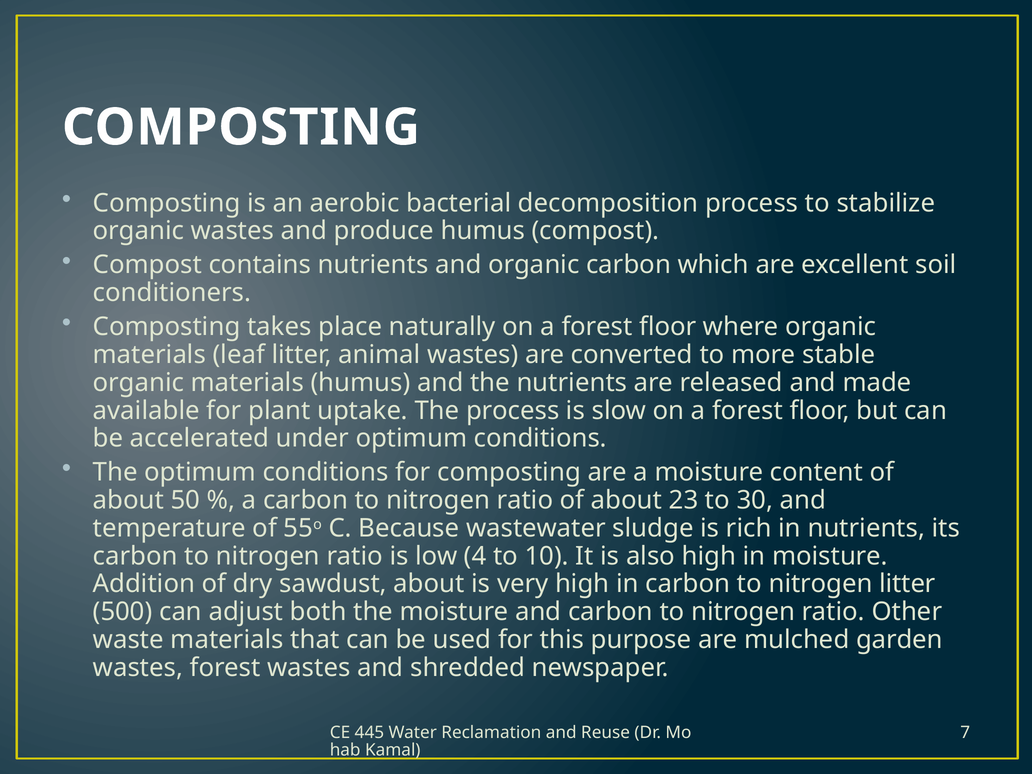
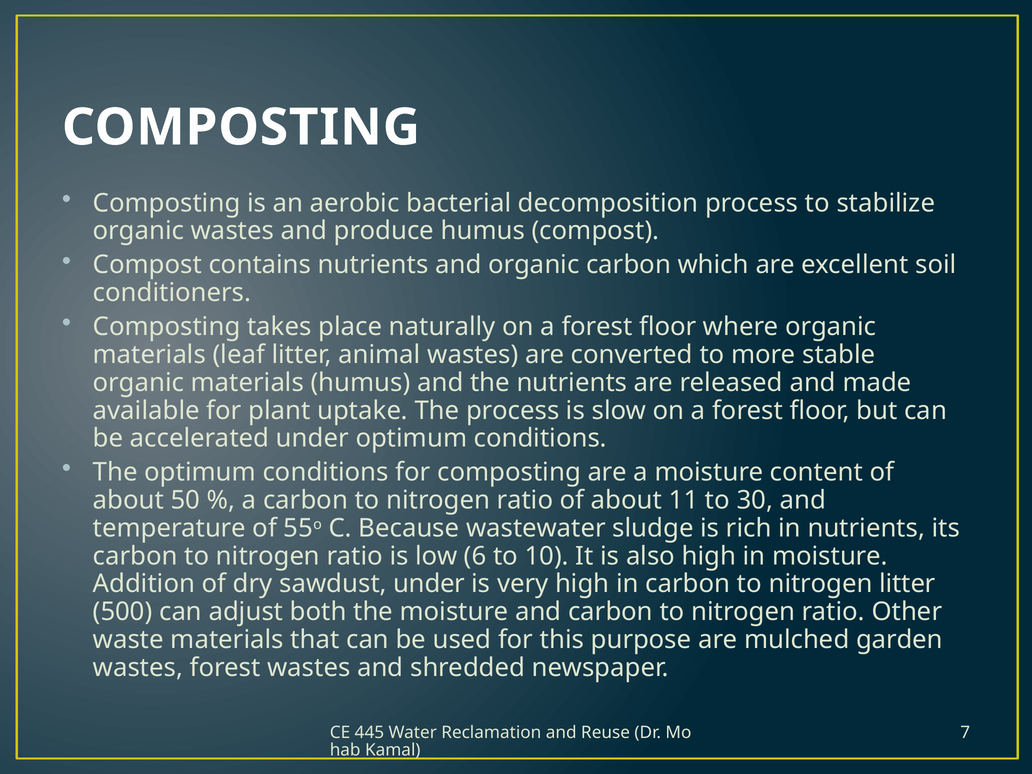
23: 23 -> 11 (684, 500)
4: 4 -> 6 (475, 556)
sawdust about: about -> under (429, 584)
